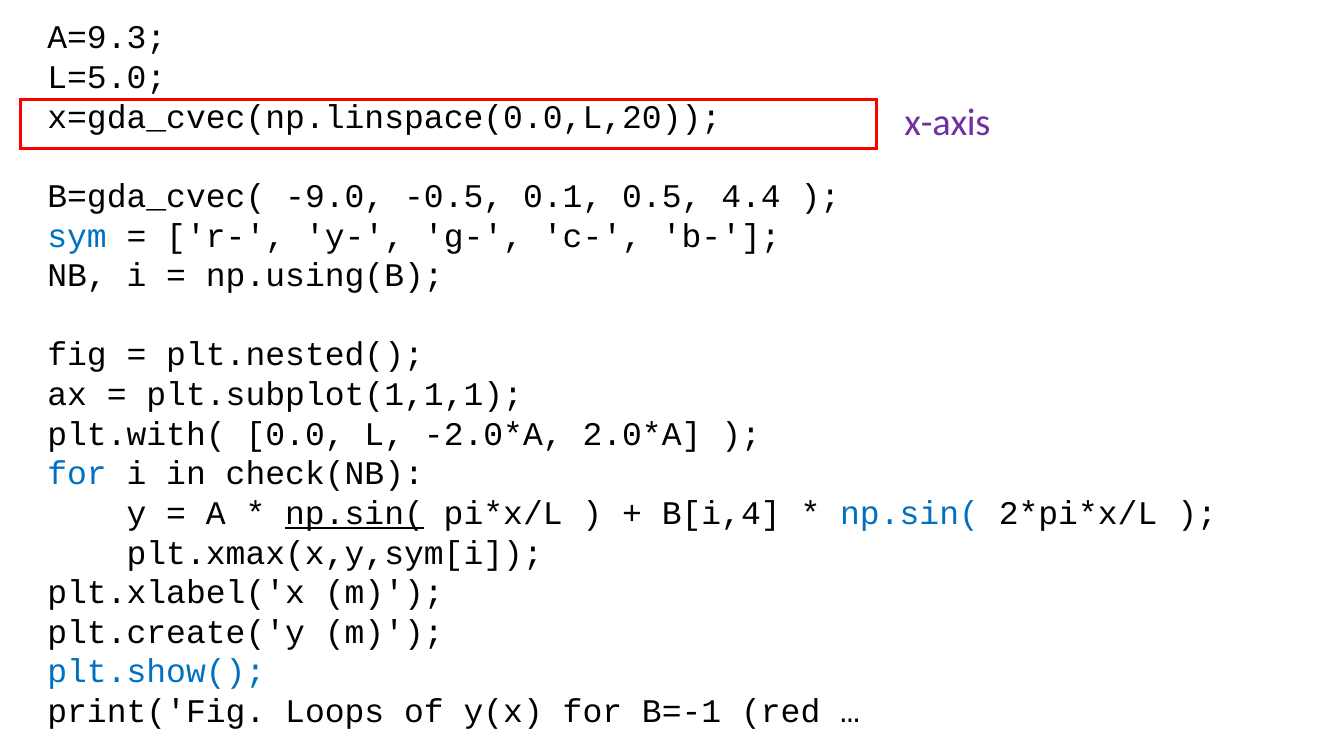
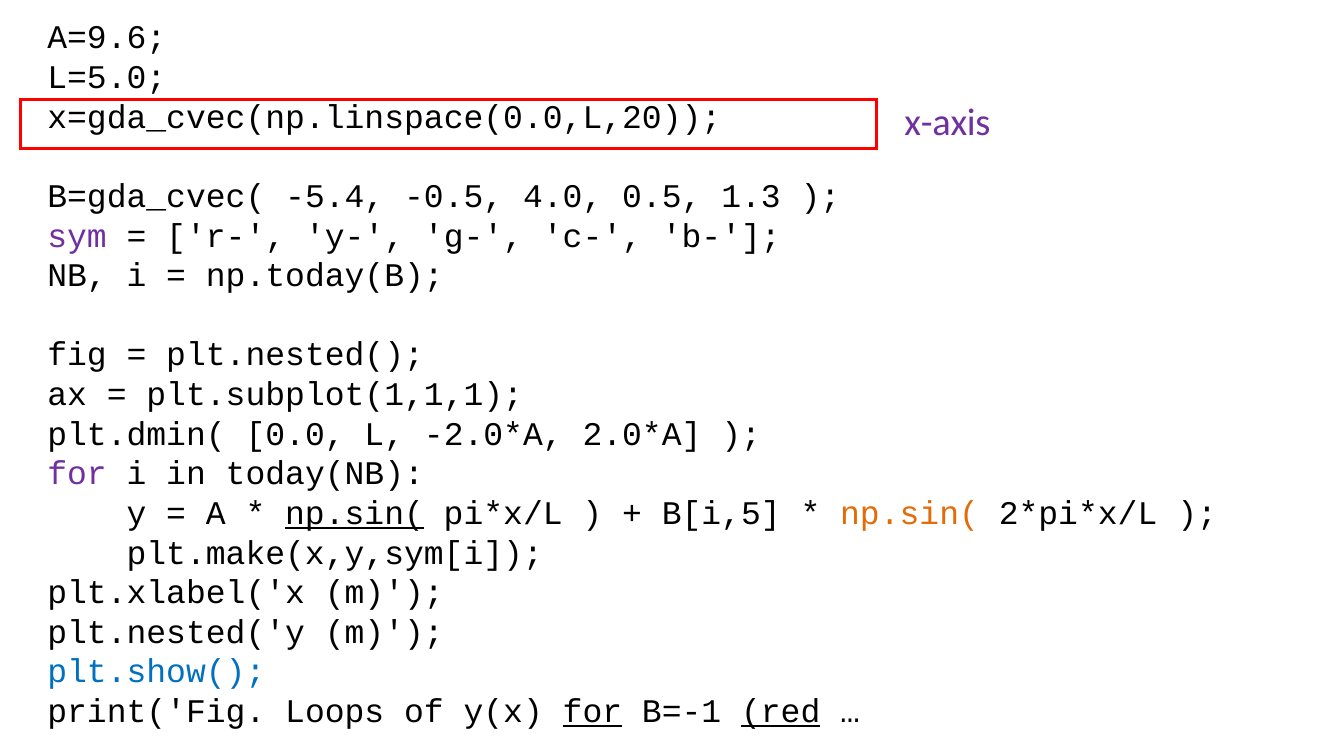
A=9.3: A=9.3 -> A=9.6 (107, 38)
-9.0: -9.0 -> -5.4 (335, 196)
0.1: 0.1 -> 4.0 (563, 196)
4.4: 4.4 -> 1.3 (751, 196)
sym colour: blue -> purple (77, 236)
np.using(B: np.using(B -> np.today(B (325, 276)
plt.with(: plt.with( -> plt.dmin( (137, 434)
for colour: blue -> purple (77, 474)
check(NB: check(NB -> today(NB (325, 474)
B[i,4: B[i,4 -> B[i,5 (721, 514)
np.sin( colour: blue -> orange (910, 514)
plt.xmax(x,y,sym[i: plt.xmax(x,y,sym[i -> plt.make(x,y,sym[i (335, 553)
plt.create('y: plt.create('y -> plt.nested('y (176, 632)
for underline: none -> present (592, 712)
red underline: none -> present (781, 712)
